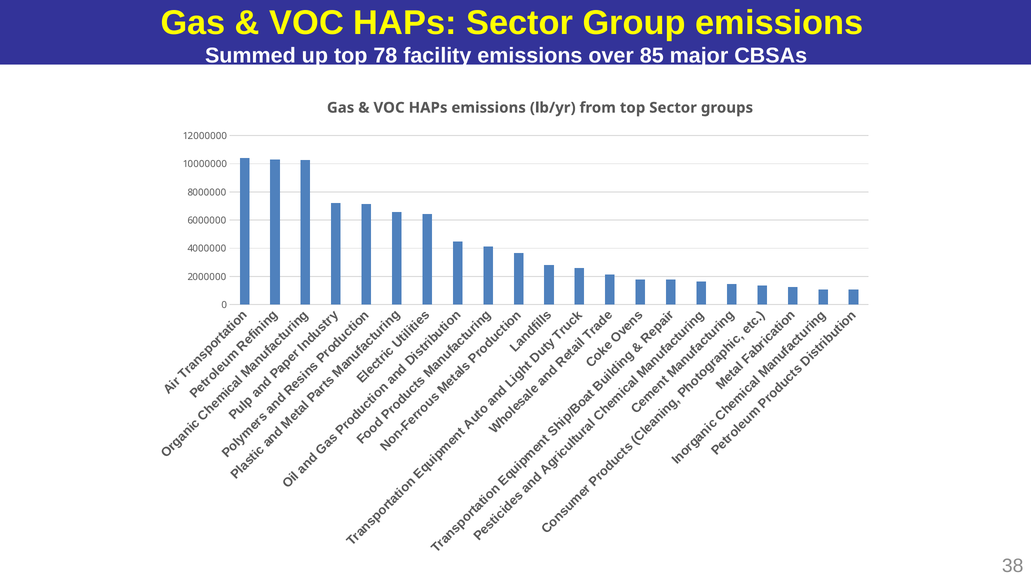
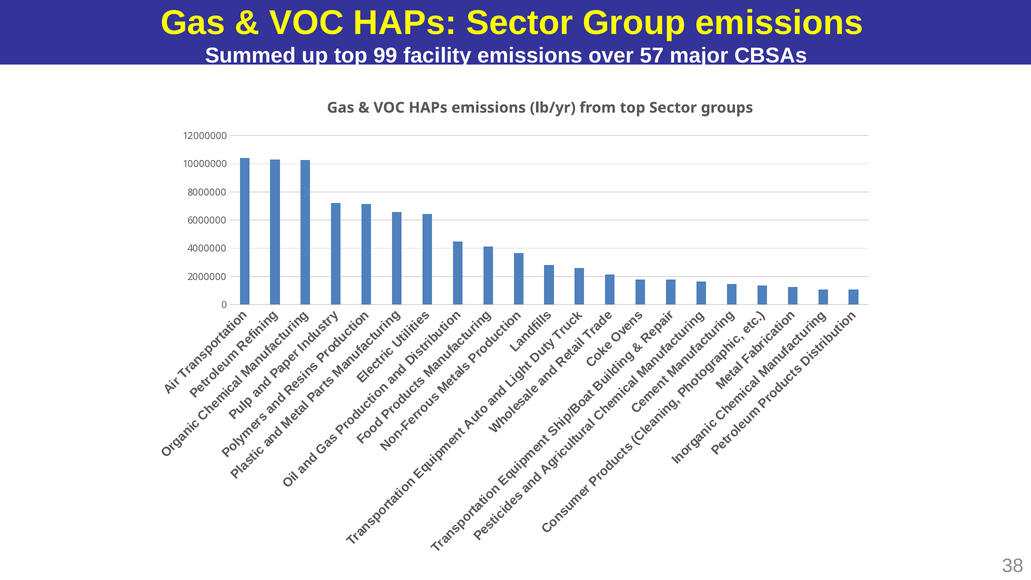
78: 78 -> 99 (385, 56)
85: 85 -> 57 (652, 56)
